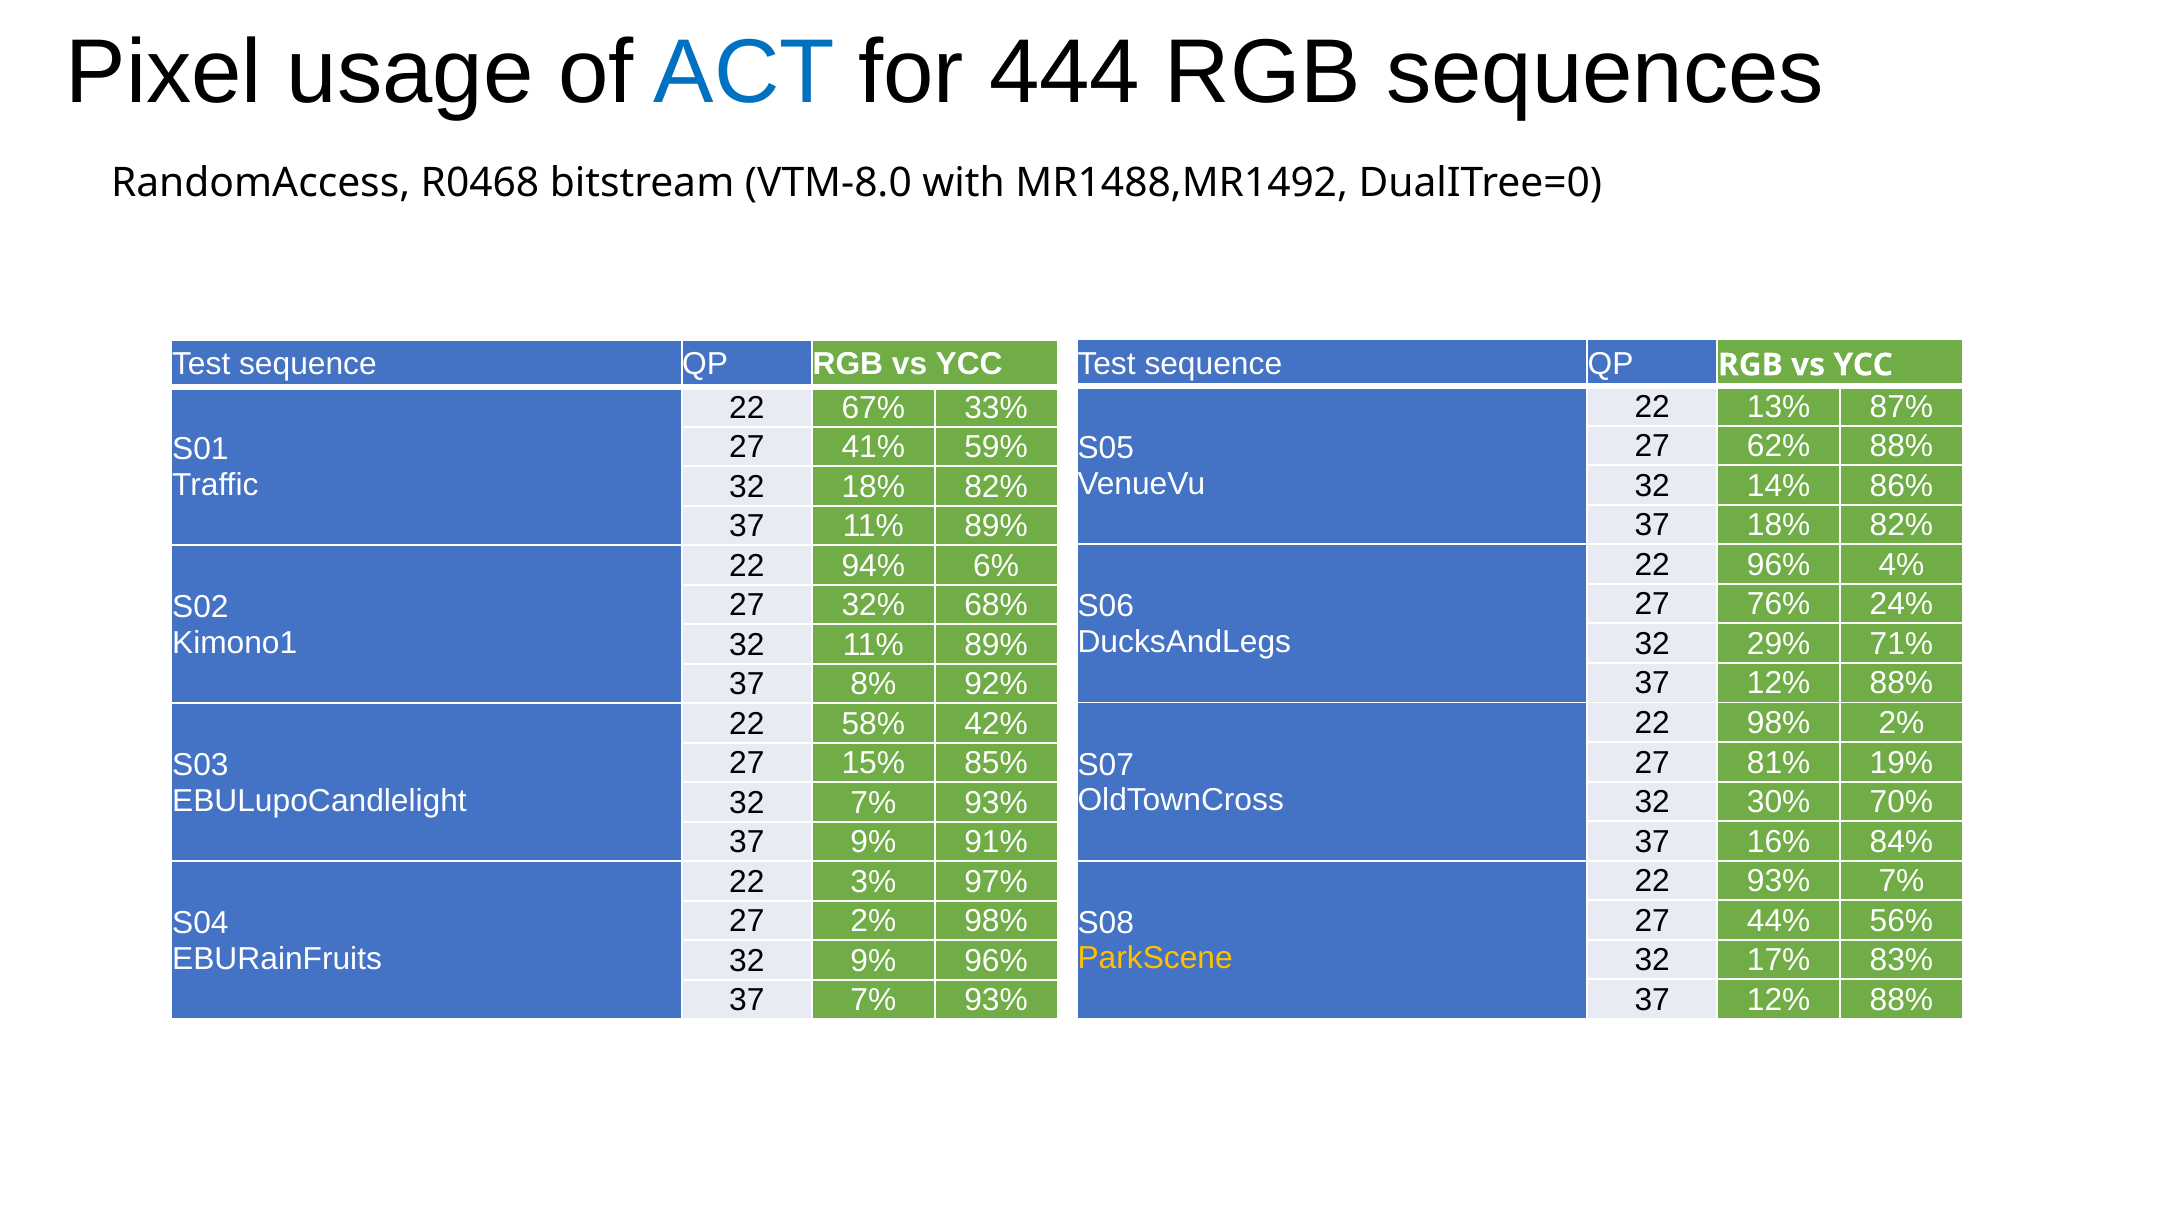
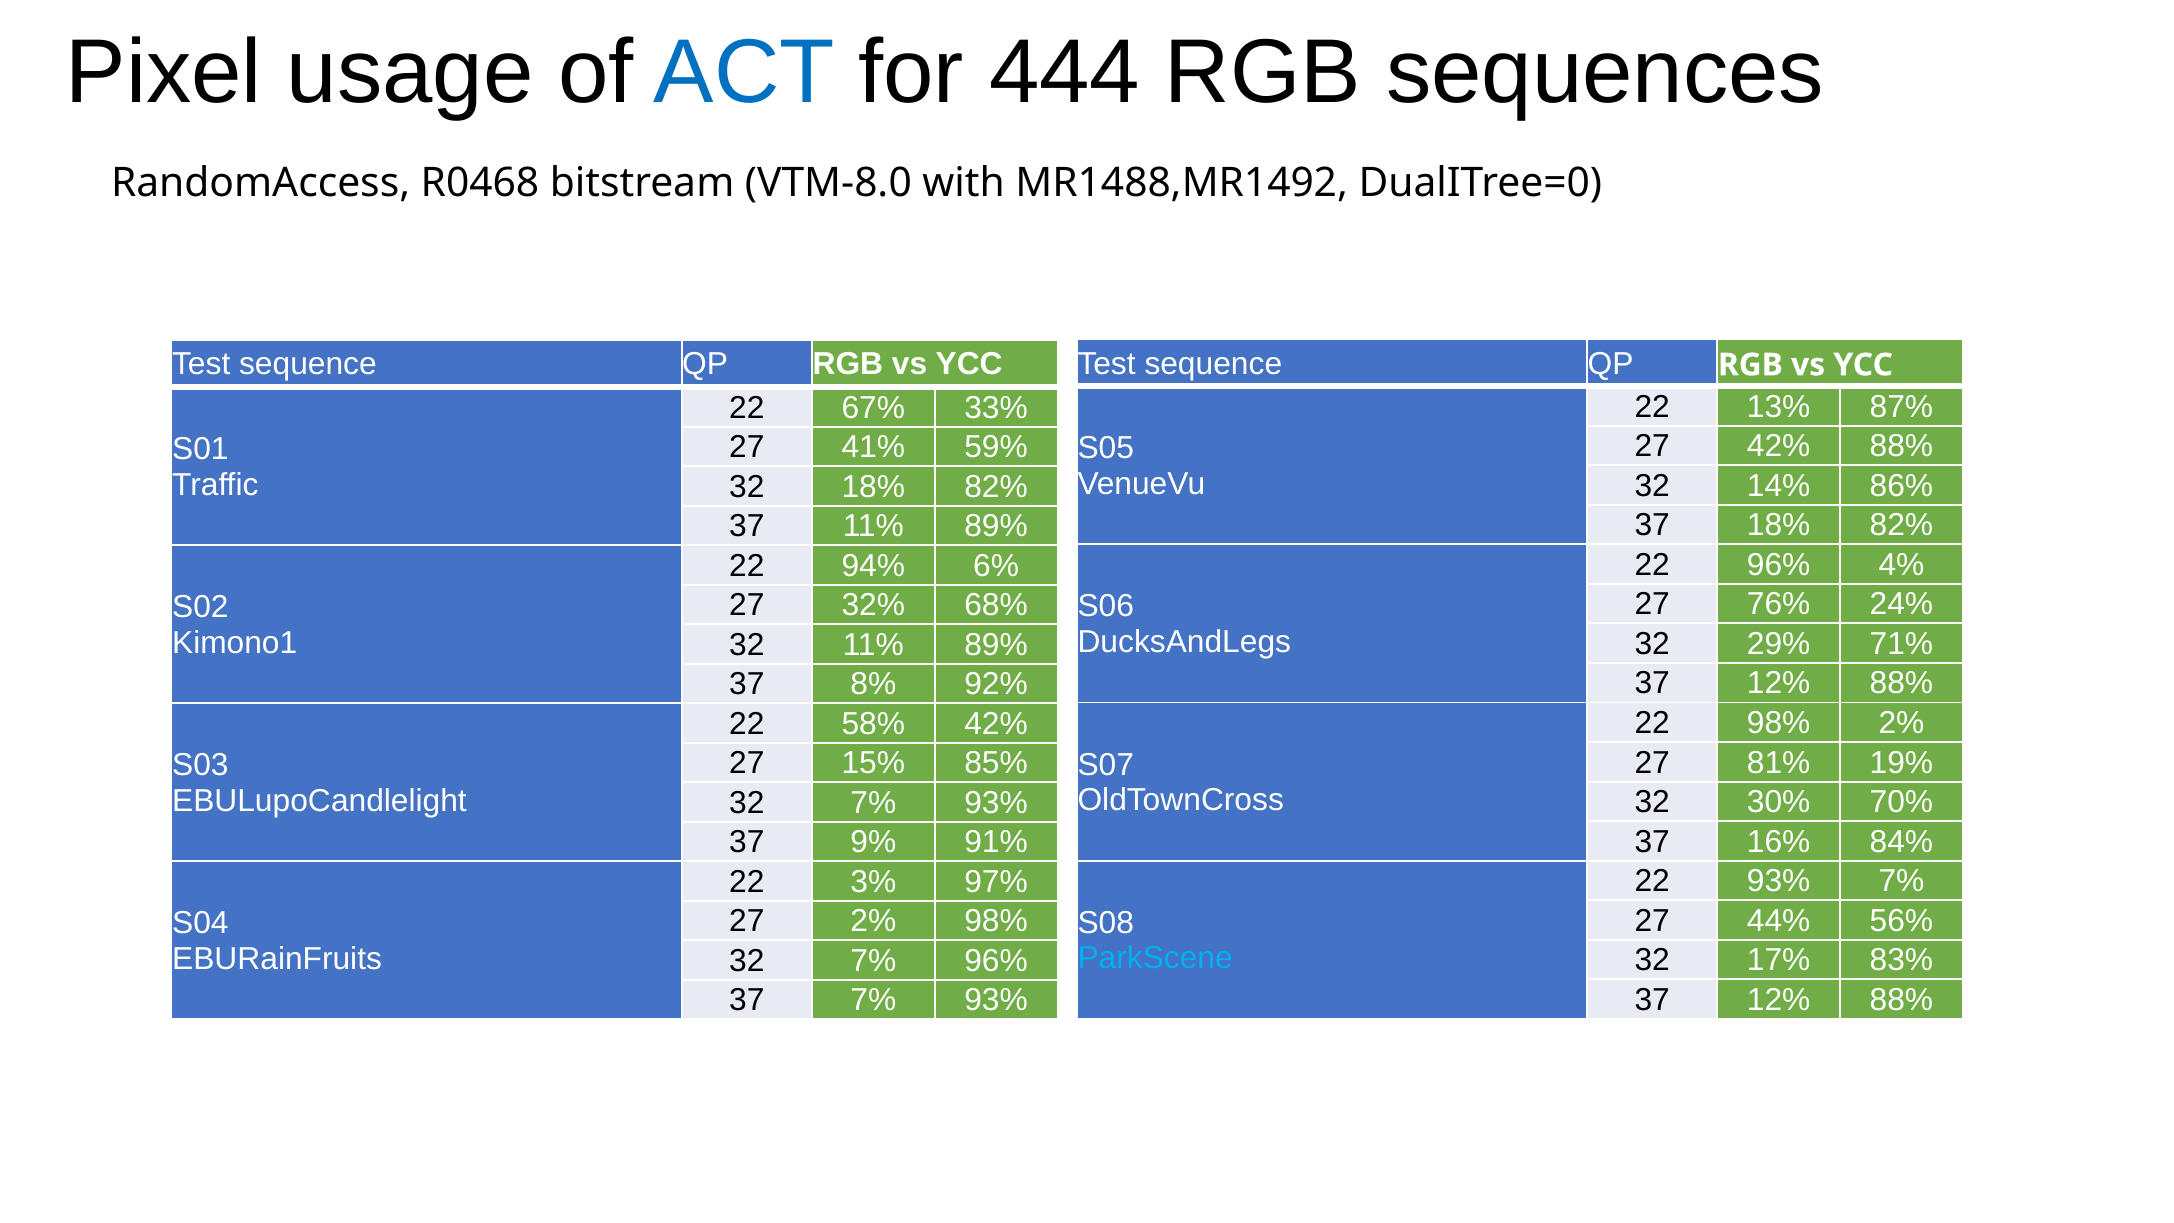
27 62%: 62% -> 42% (1779, 446)
ParkScene colour: yellow -> light blue (1155, 958)
9%: 9% -> 7% (873, 961)
